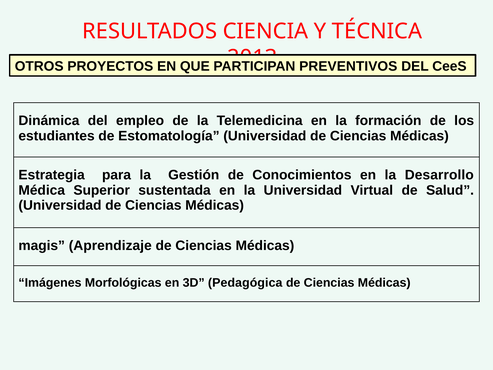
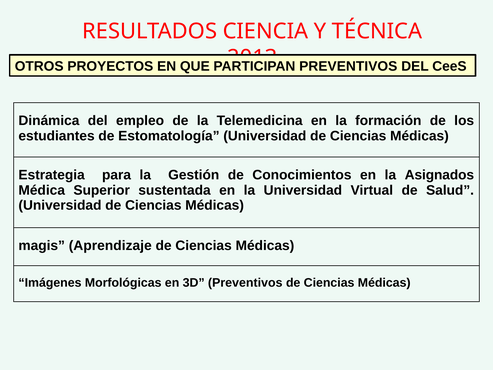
Desarrollo: Desarrollo -> Asignados (439, 175)
3D Pedagógica: Pedagógica -> Preventivos (245, 283)
